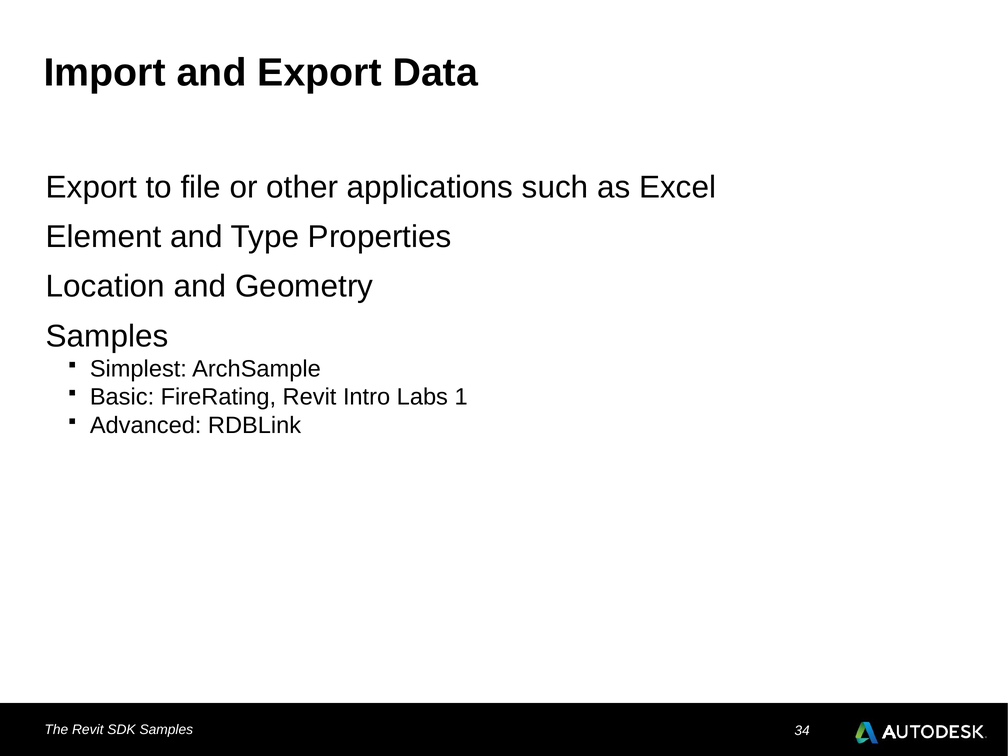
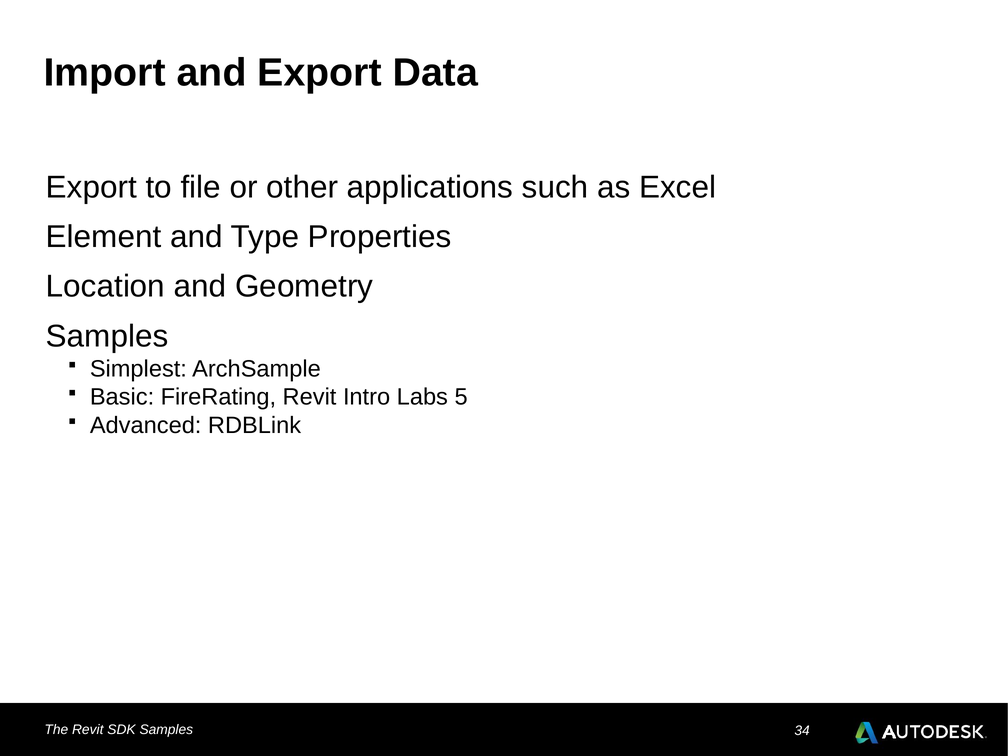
1: 1 -> 5 (461, 397)
